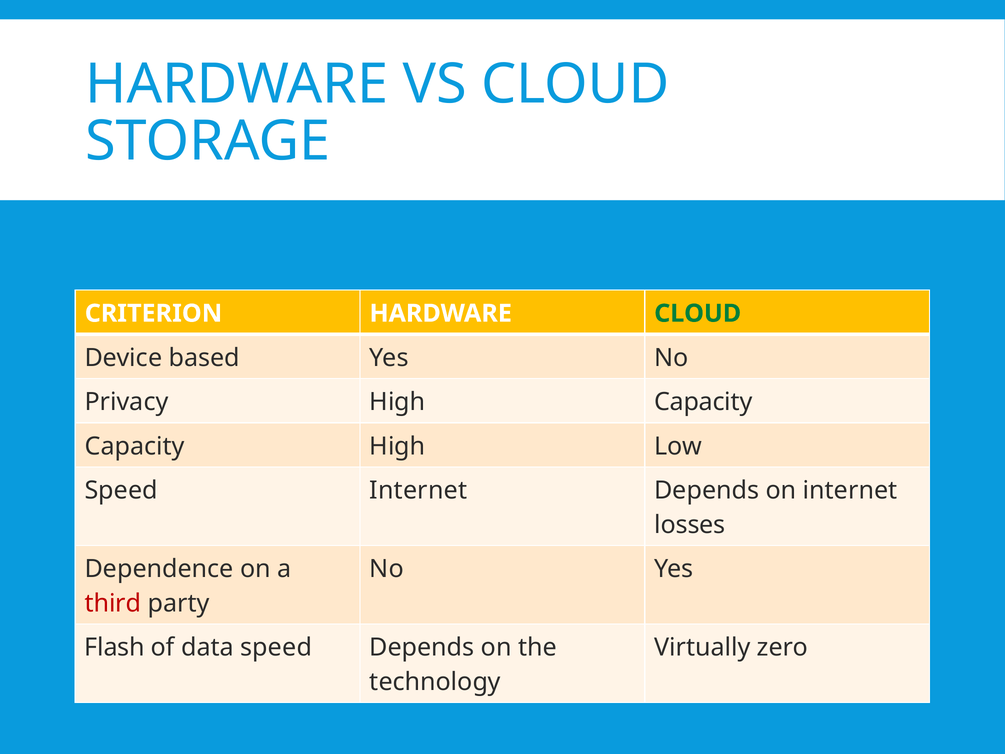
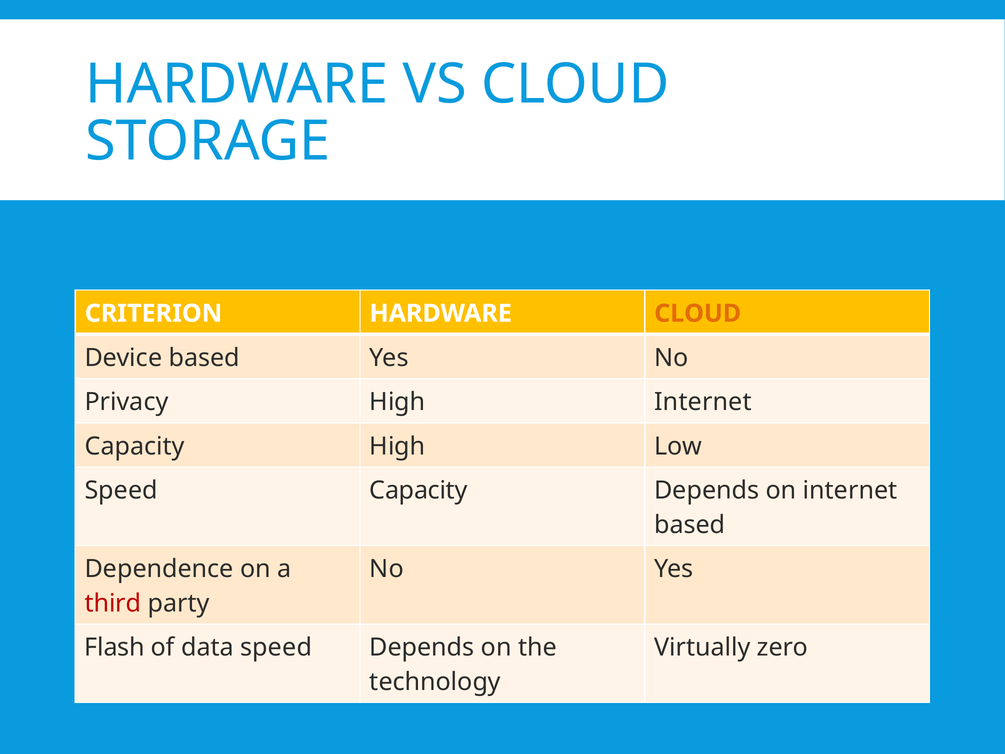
CLOUD colour: green -> orange (698, 313)
High Capacity: Capacity -> Internet (703, 402)
Speed Internet: Internet -> Capacity (419, 490)
losses: losses -> based (690, 525)
